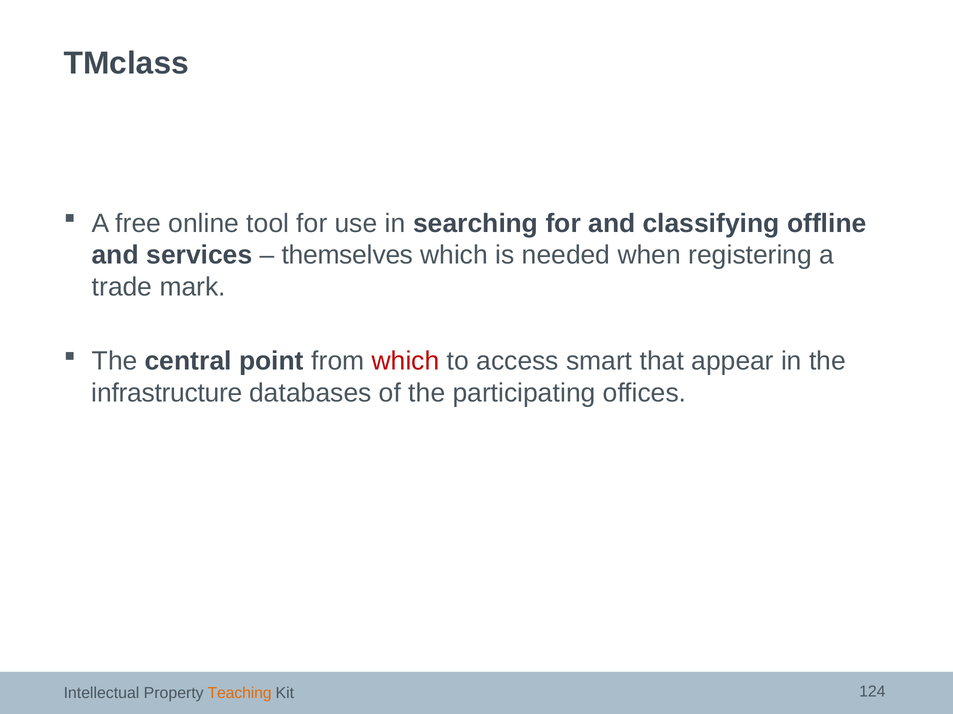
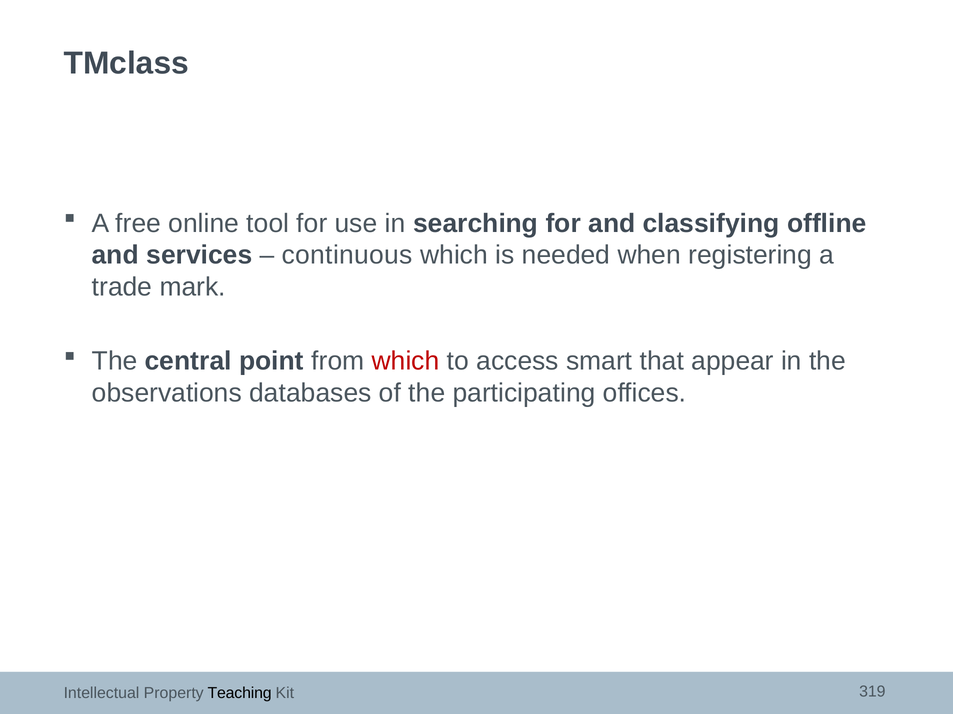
themselves: themselves -> continuous (347, 256)
infrastructure: infrastructure -> observations (167, 393)
Teaching colour: orange -> black (240, 694)
124: 124 -> 319 (872, 692)
